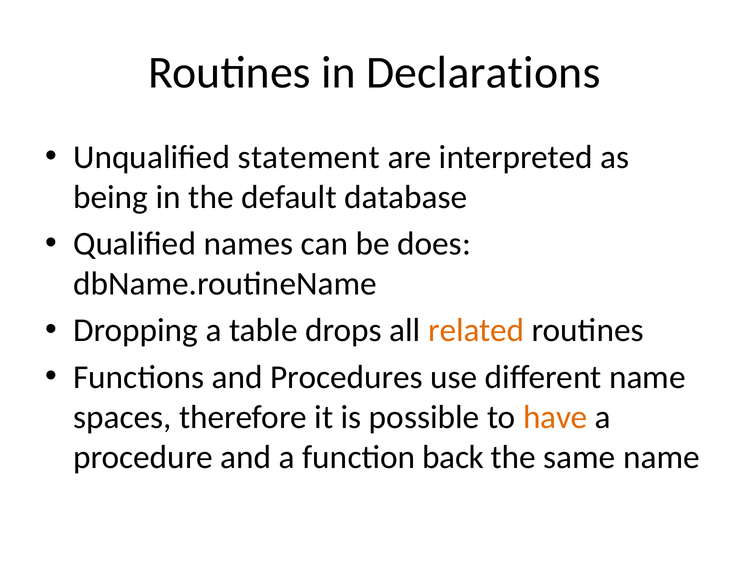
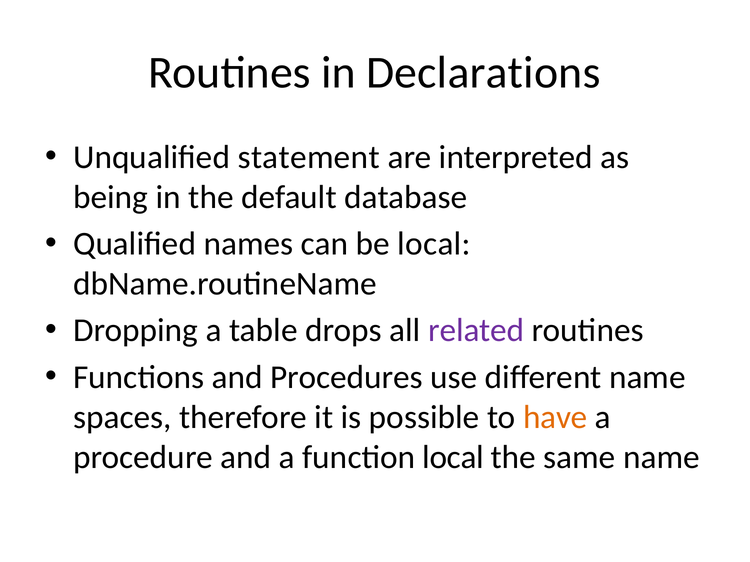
be does: does -> local (434, 244)
related colour: orange -> purple (476, 331)
function back: back -> local (453, 457)
